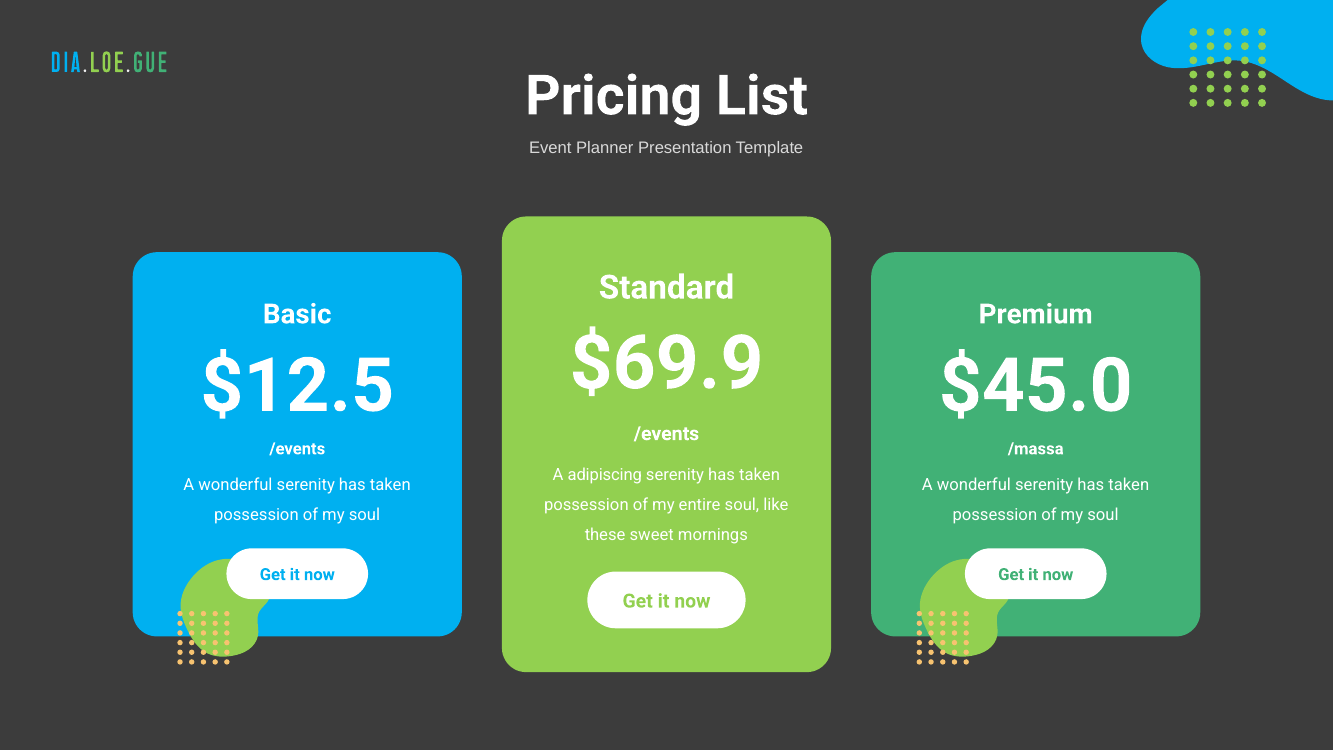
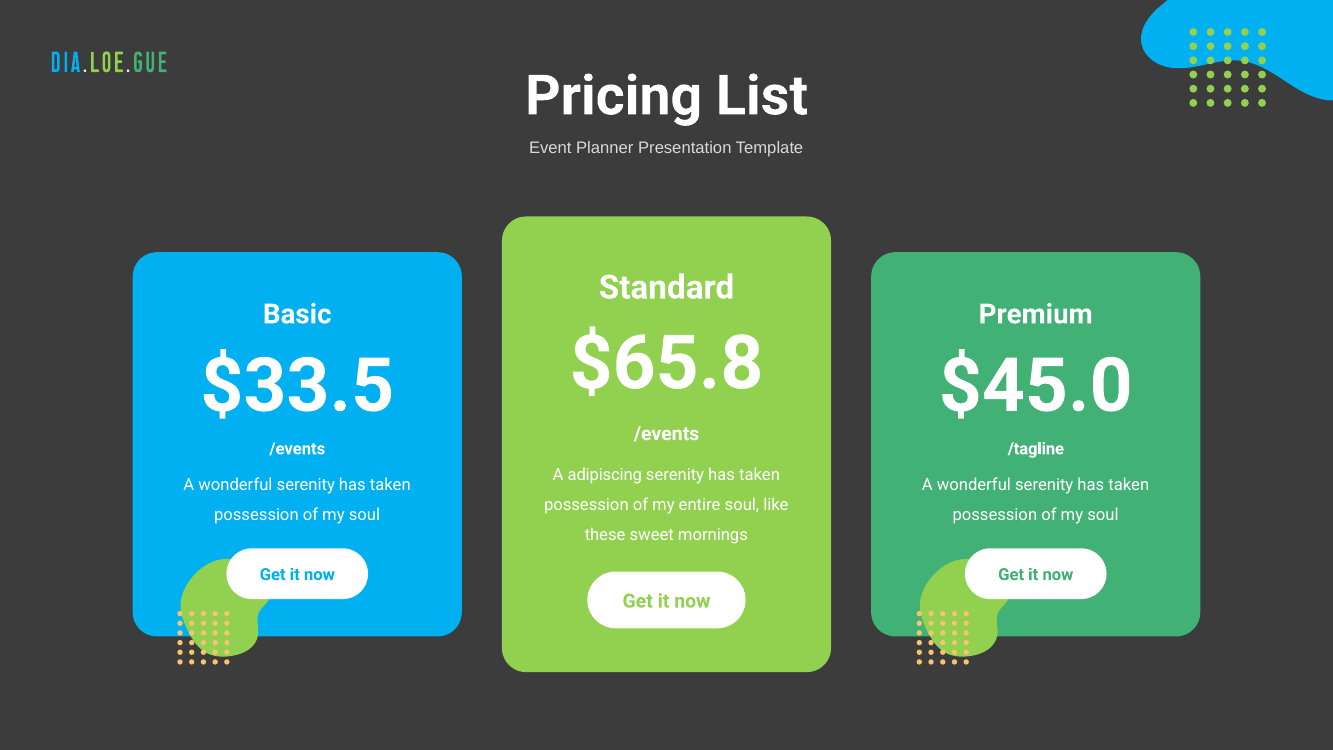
$69.9: $69.9 -> $65.8 (667, 363)
$12.5: $12.5 -> $33.5 (297, 386)
/massa: /massa -> /tagline (1036, 449)
